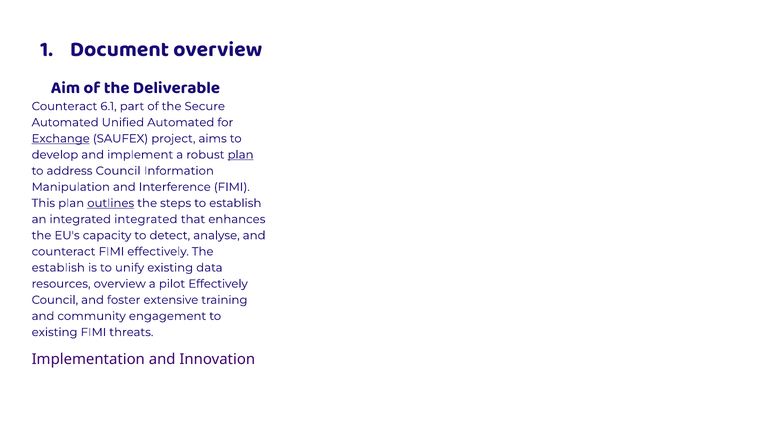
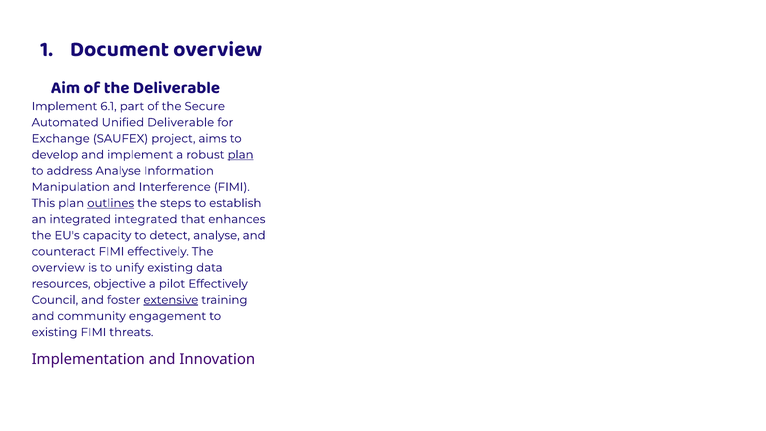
Counteract: Counteract -> Implement (64, 106)
Unified Automated: Automated -> Deliverable (181, 122)
Exchange underline: present -> none (61, 139)
address Council: Council -> Analyse (118, 171)
establish: establish -> overview (58, 268)
resources overview: overview -> objective (120, 284)
extensive underline: none -> present (171, 300)
